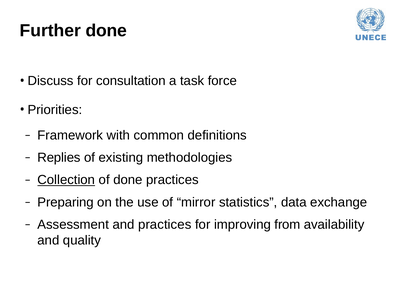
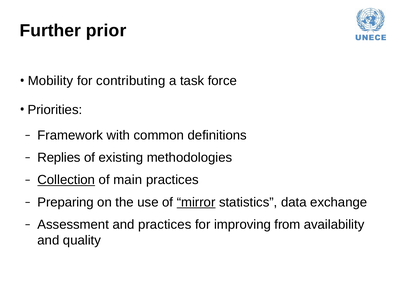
Further done: done -> prior (106, 31)
Discuss: Discuss -> Mobility (50, 81)
consultation: consultation -> contributing (131, 81)
of done: done -> main (128, 180)
mirror underline: none -> present (196, 203)
